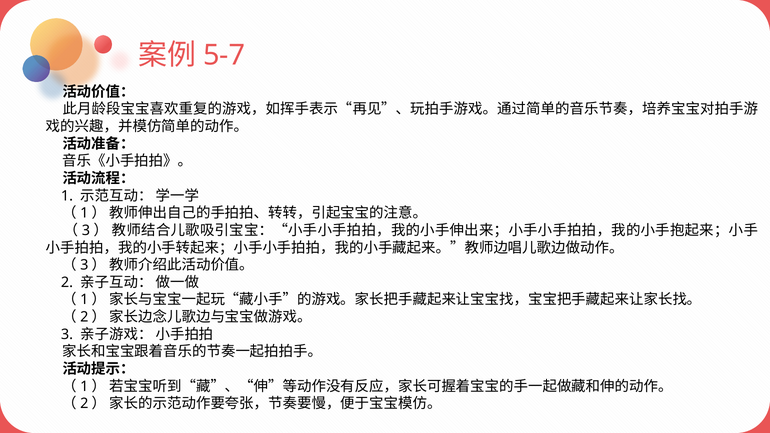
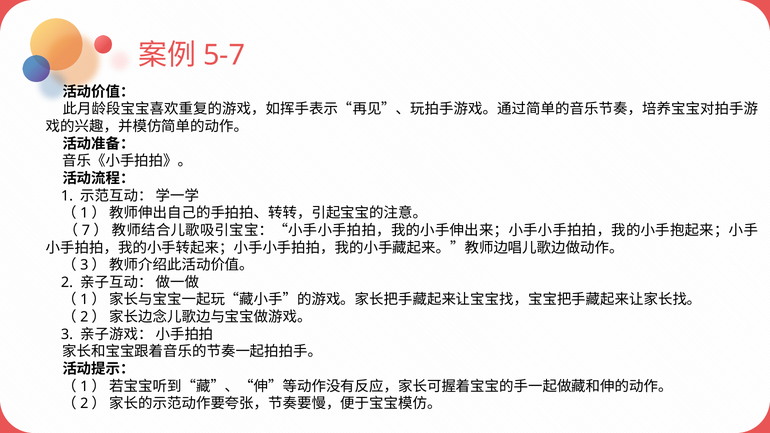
3: 3 -> 7 (86, 231)
